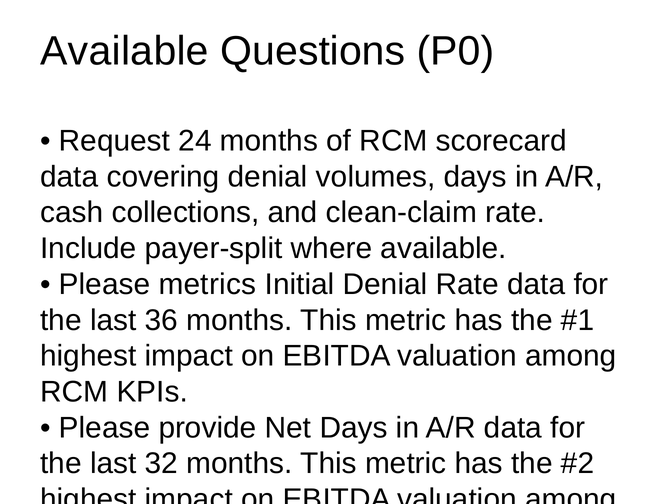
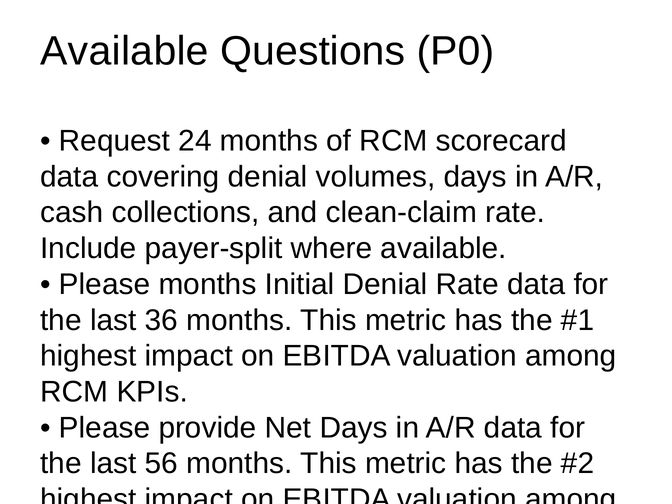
Please metrics: metrics -> months (207, 284)
32: 32 -> 56 (161, 464)
